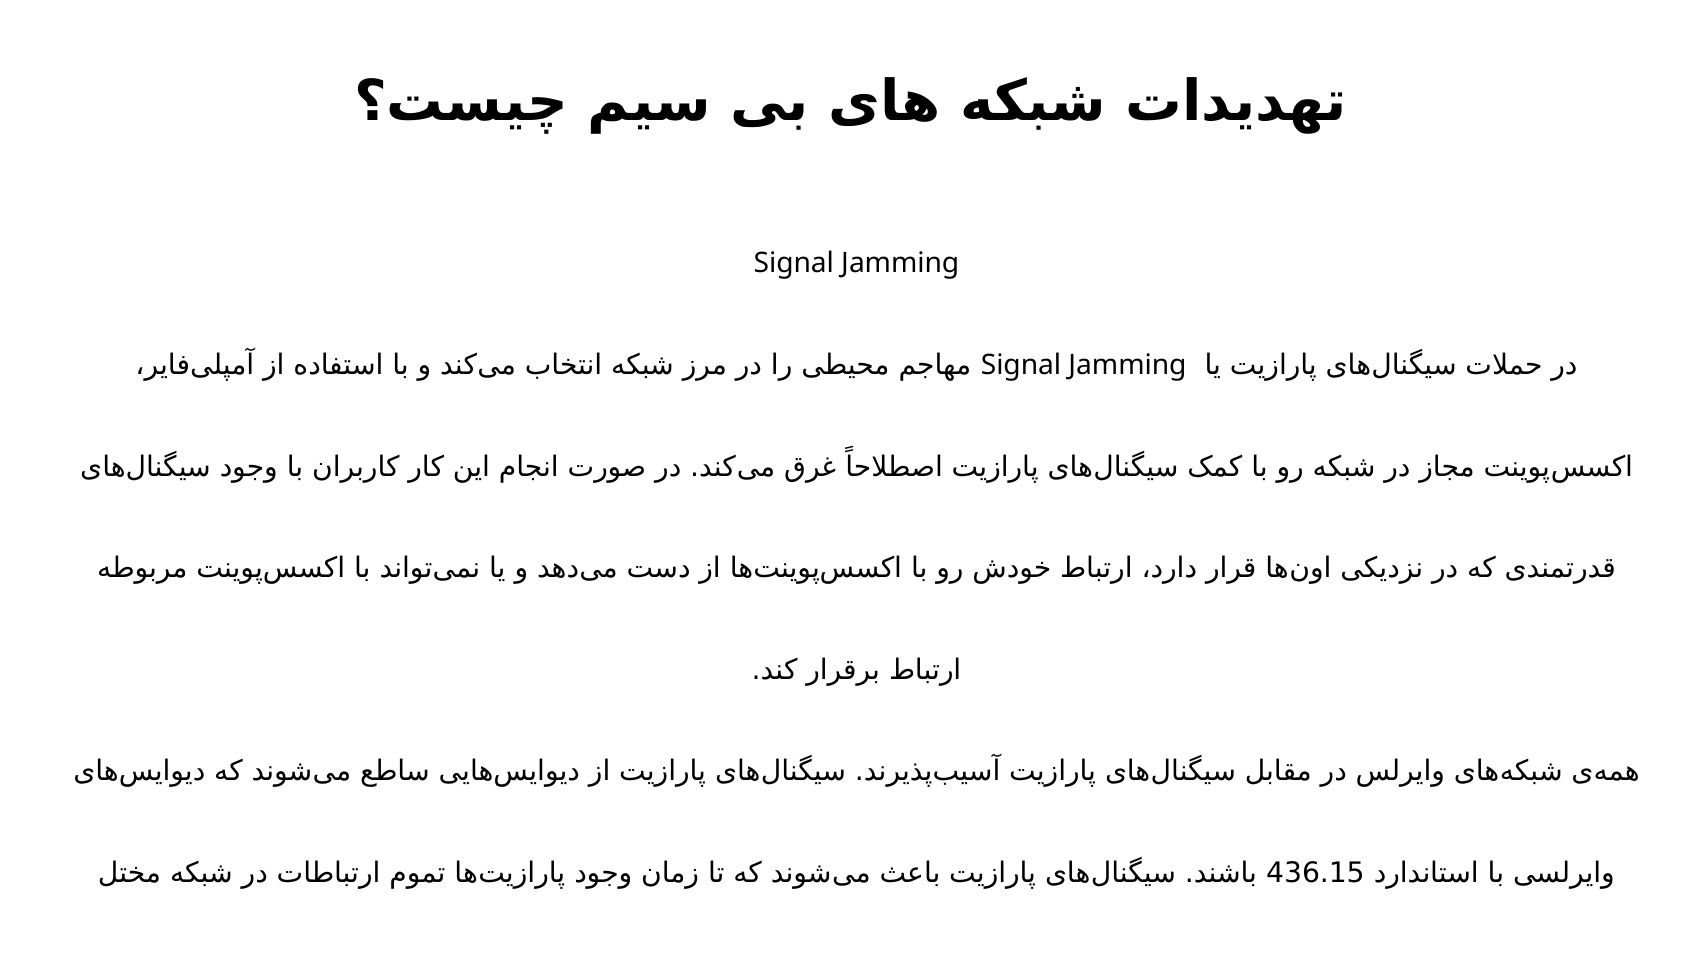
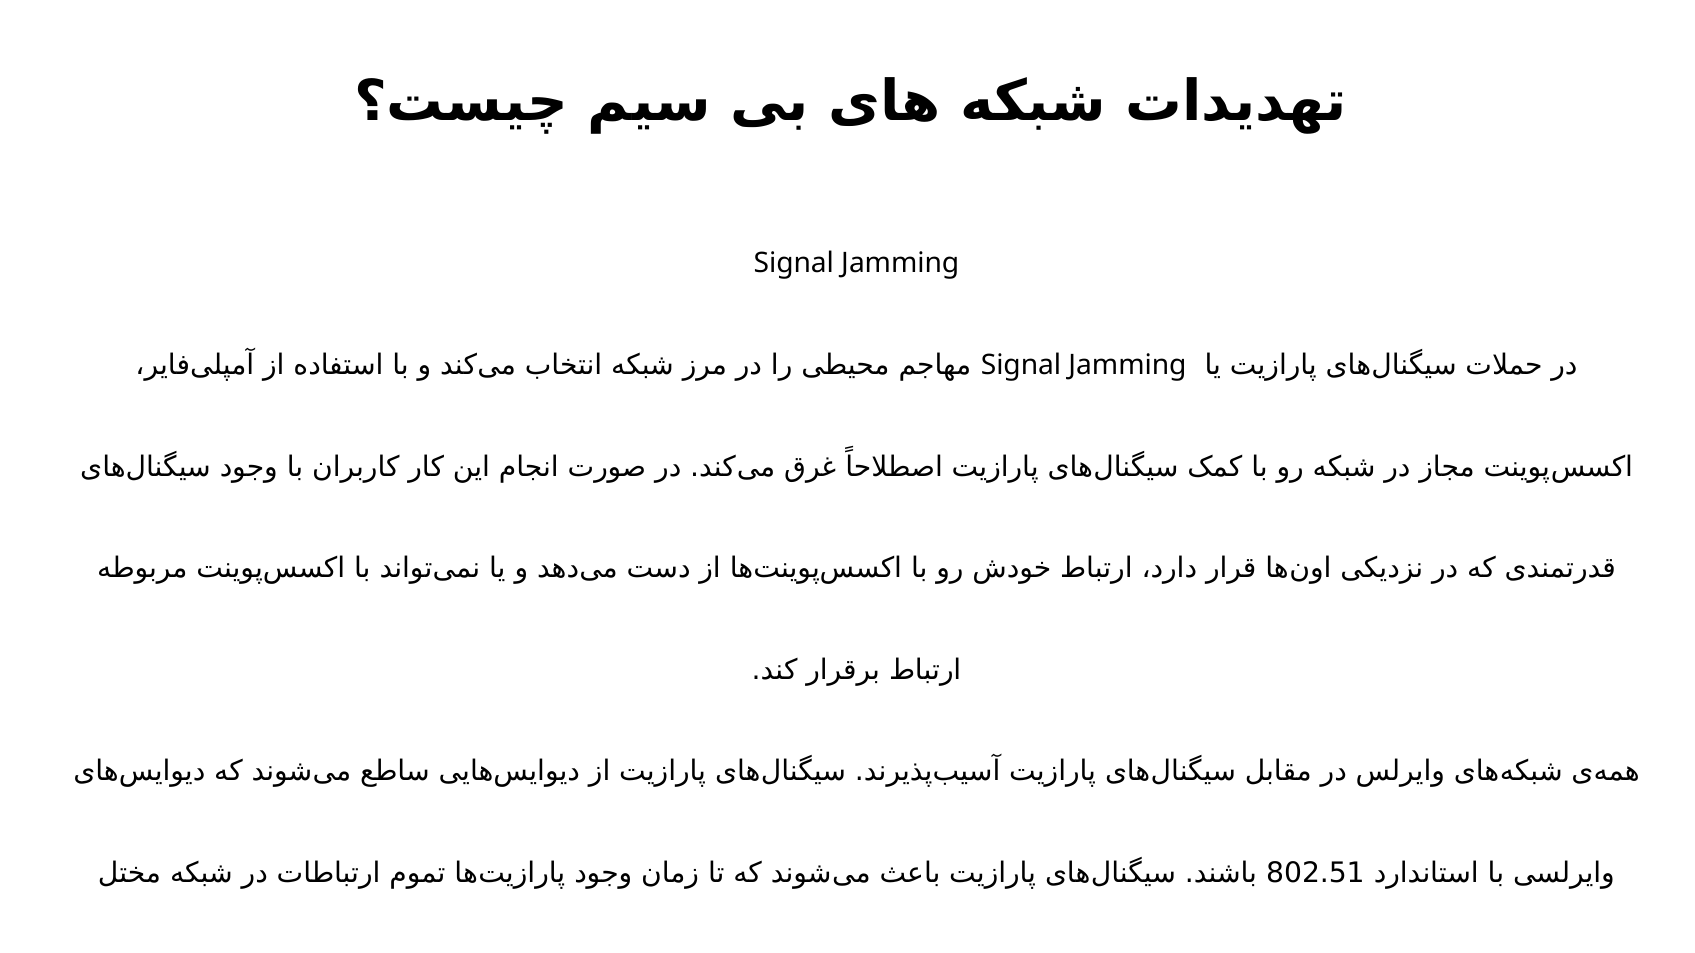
436.15: 436.15 -> 802.51 (1315, 874)
